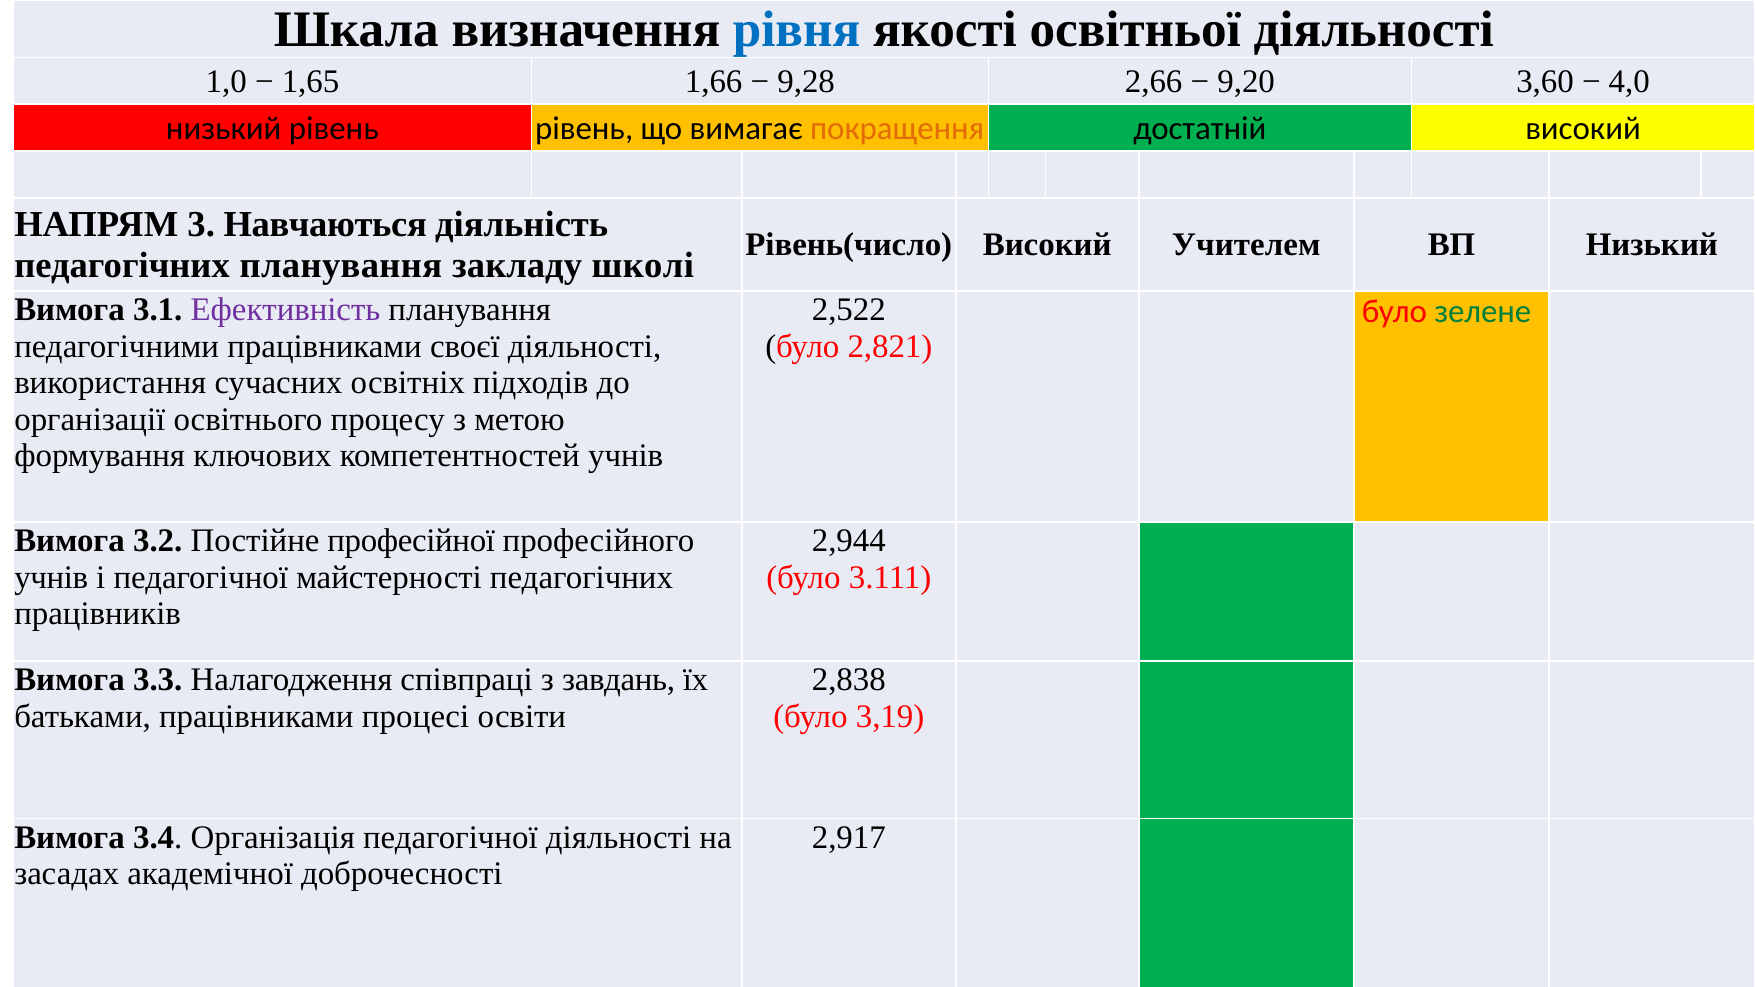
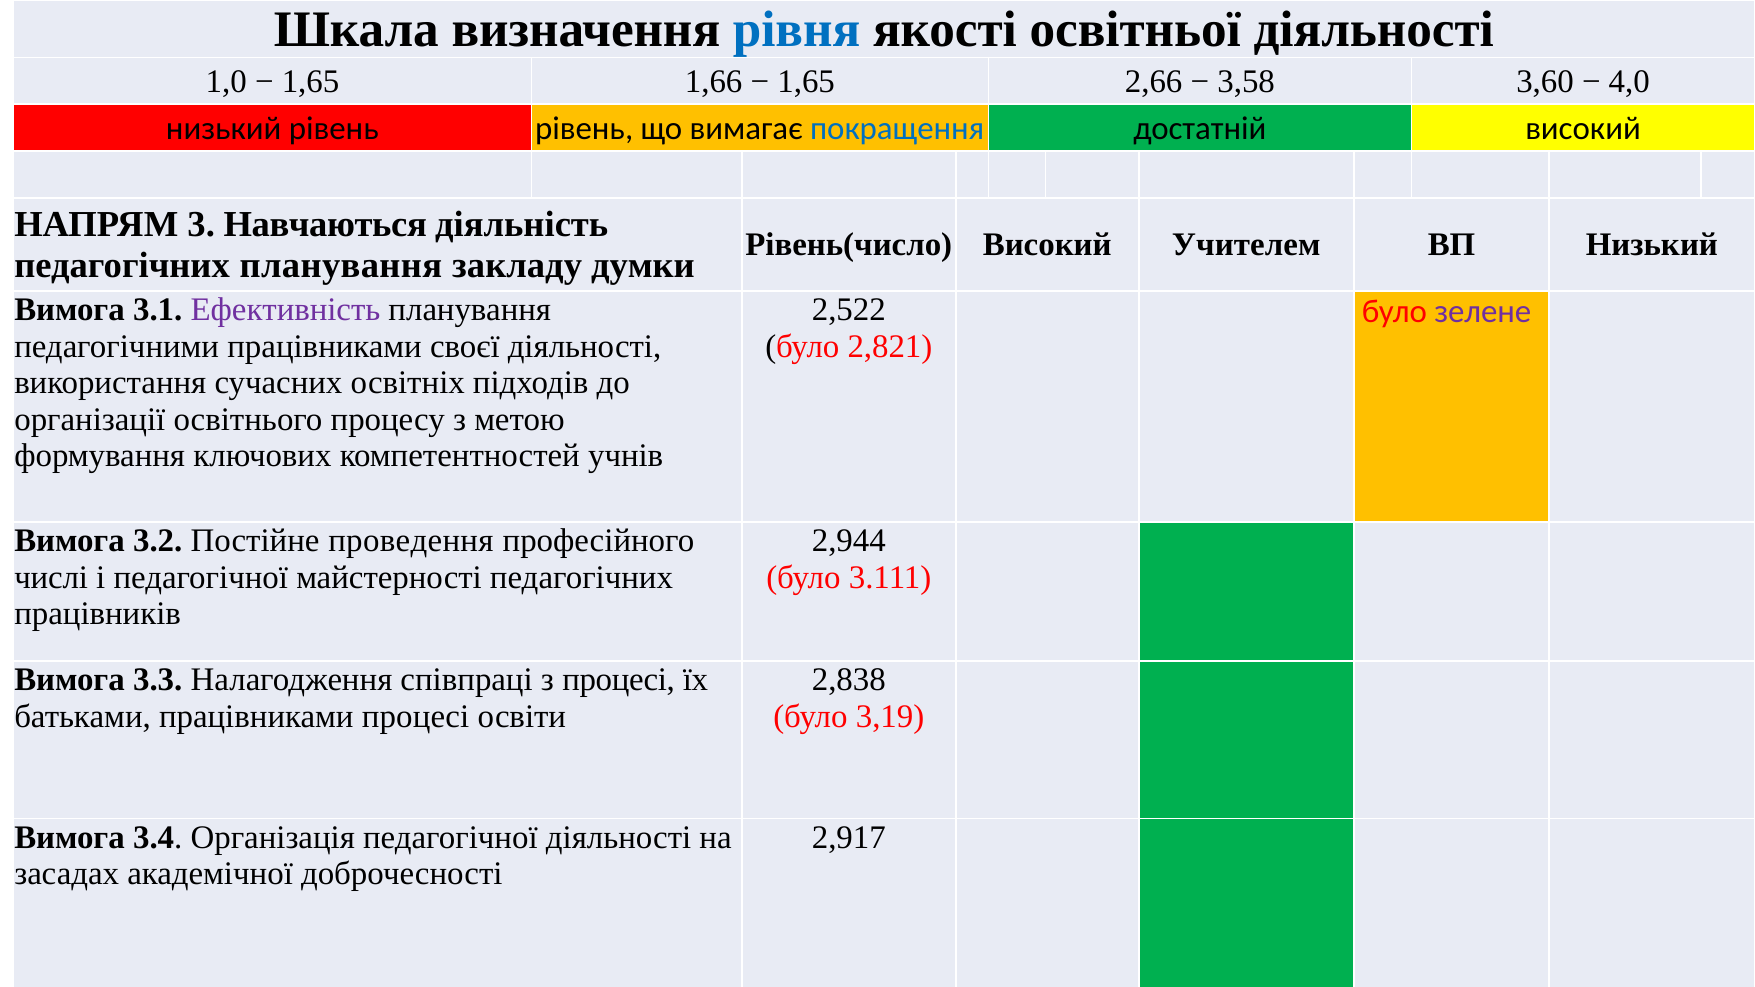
9,28: 9,28 -> 1,65 (806, 81)
9,20: 9,20 -> 3,58 (1246, 81)
покращення colour: orange -> blue (897, 128)
школі: школі -> думки (643, 265)
зелене colour: green -> purple (1483, 312)
професійної: професійної -> проведення (411, 541)
учнів: учнів -> числі (51, 578)
з завдань: завдань -> процесі (619, 680)
